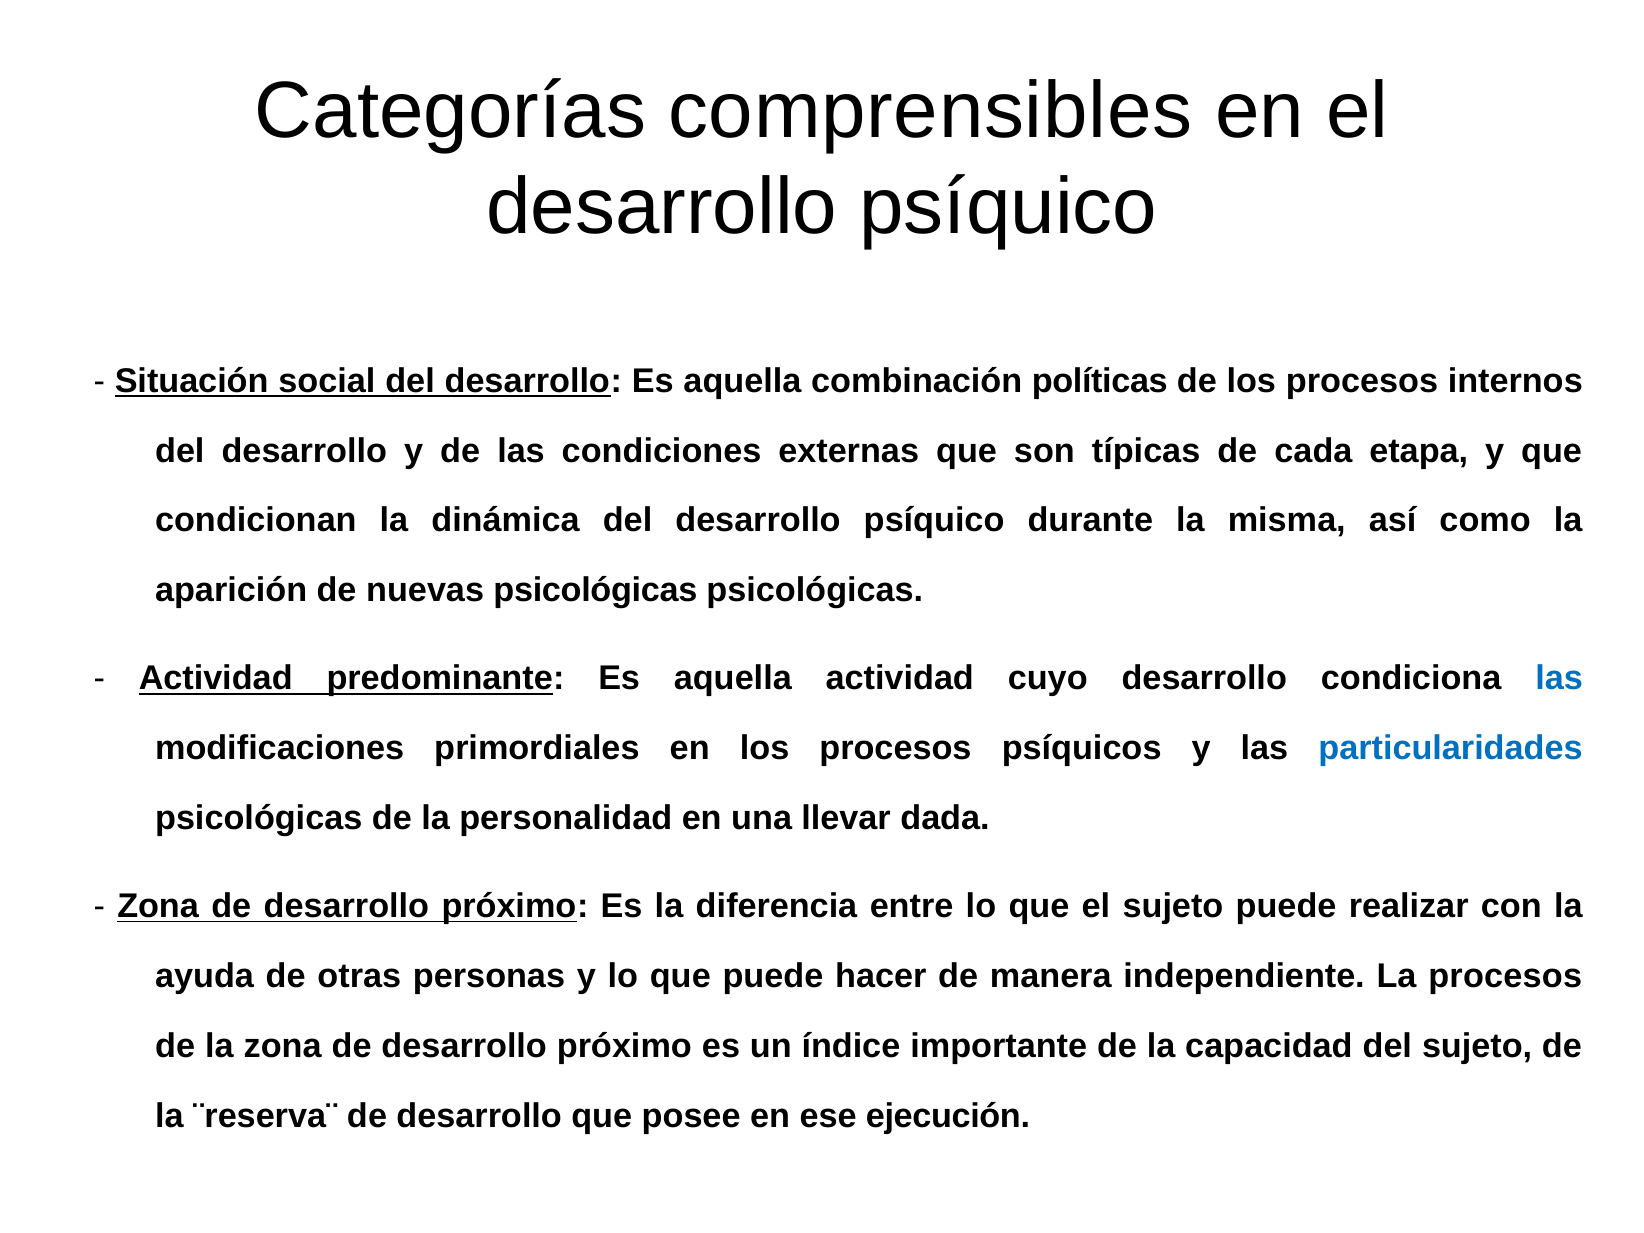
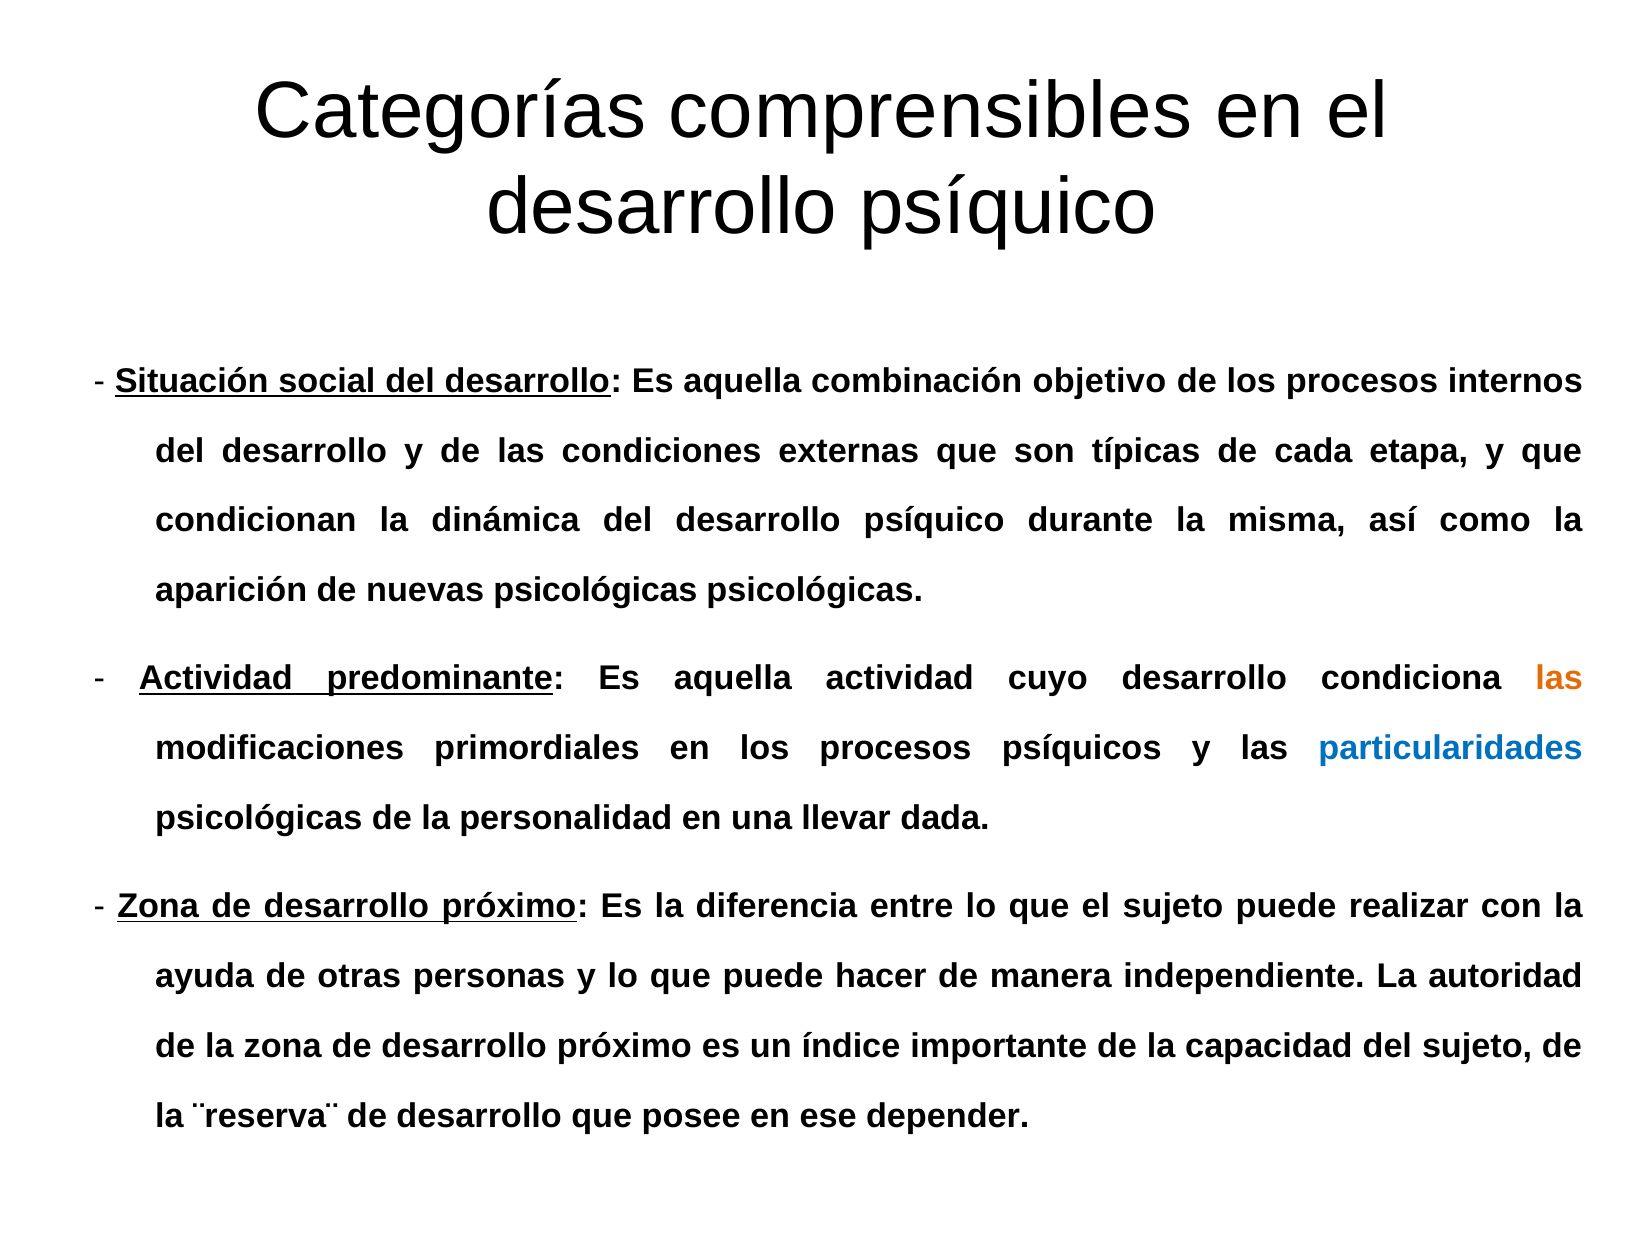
políticas: políticas -> objetivo (1099, 381)
las colour: blue -> orange (1559, 679)
La procesos: procesos -> autoridad (1505, 976)
ejecución: ejecución -> depender (948, 1116)
